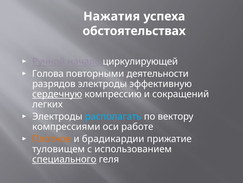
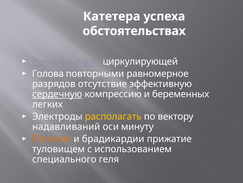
Нажатия: Нажатия -> Катетера (112, 16)
деятельности: деятельности -> равномерное (158, 73)
разрядов электроды: электроды -> отсутствие (102, 84)
сокращений: сокращений -> беременных (181, 94)
располагать colour: light blue -> yellow (113, 116)
компрессиями: компрессиями -> надавливаний (66, 126)
работе: работе -> минуту (137, 126)
специального underline: present -> none (64, 159)
